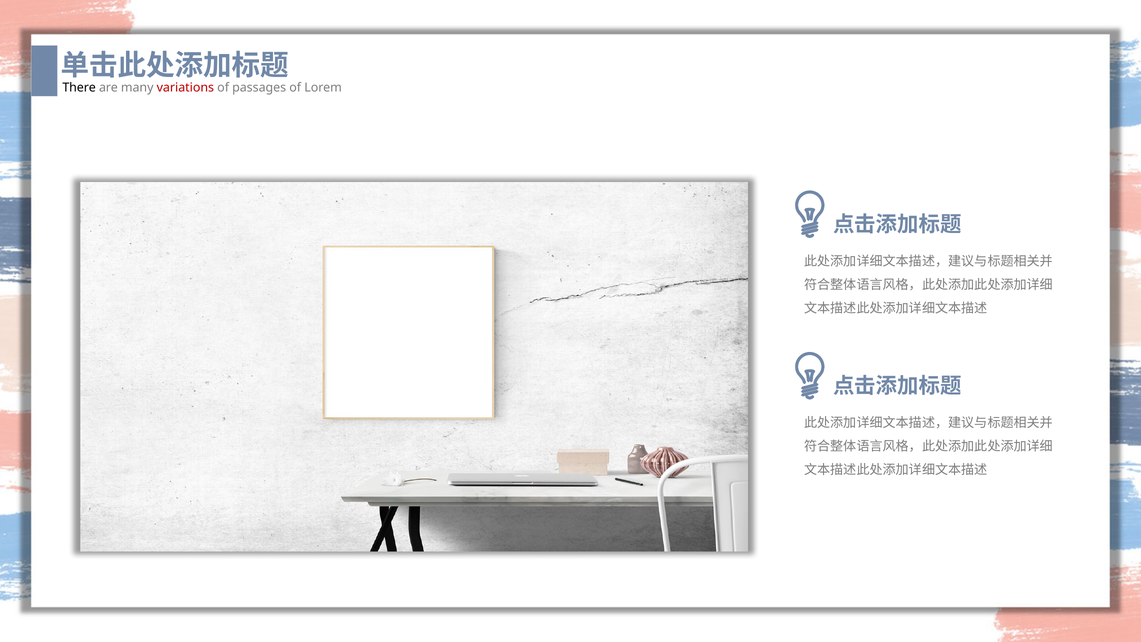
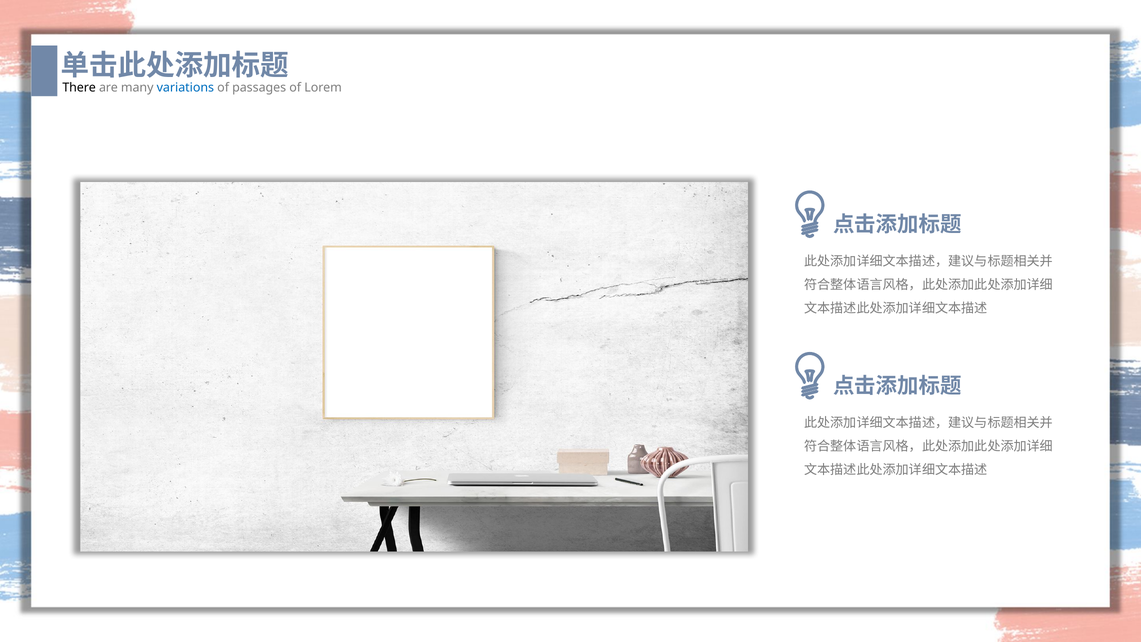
variations colour: red -> blue (185, 88)
